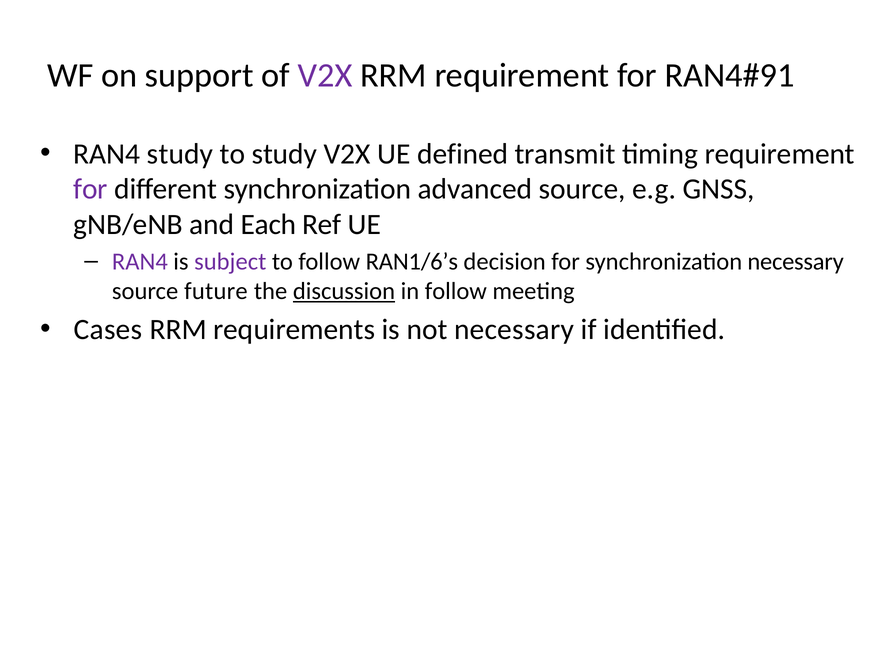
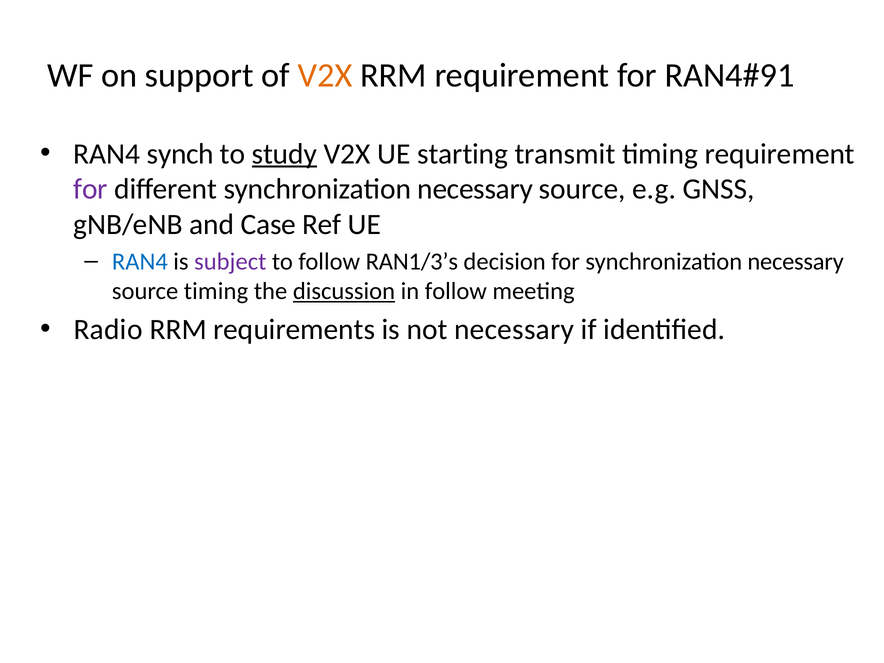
V2X colour: purple -> orange (325, 76)
RAN4 study: study -> synch (180, 154)
study underline: none -> present (284, 154)
defined: defined -> starting (463, 154)
different synchronization advanced: advanced -> necessary (475, 189)
Each: Each -> Case (268, 224)
RAN4 colour: purple -> blue (140, 262)
RAN1/6’s: RAN1/6’s -> RAN1/3’s (412, 262)
source future: future -> timing (216, 291)
Cases: Cases -> Radio (108, 330)
